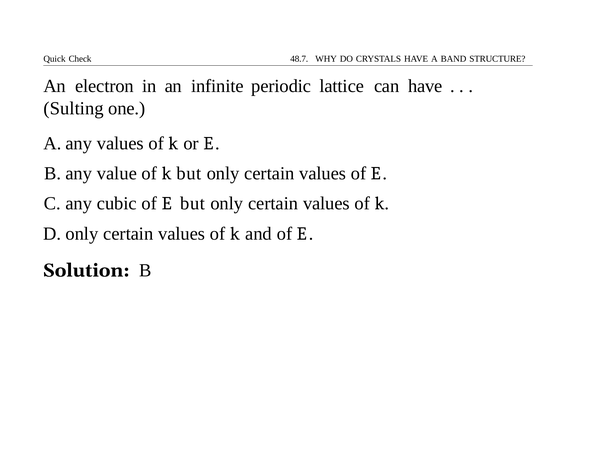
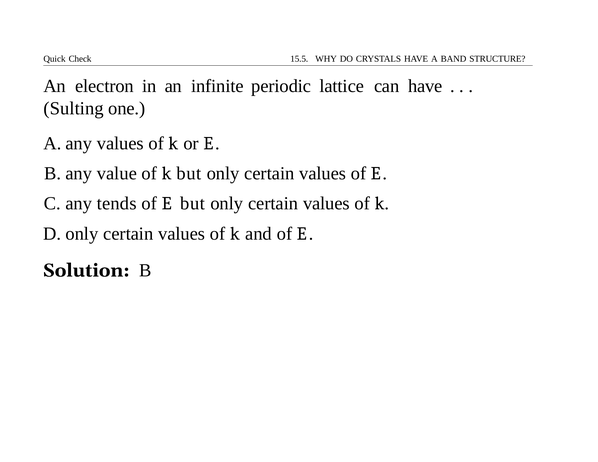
48.7: 48.7 -> 15.5 (299, 59)
cubic: cubic -> tends (117, 204)
